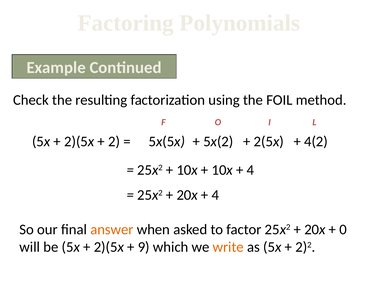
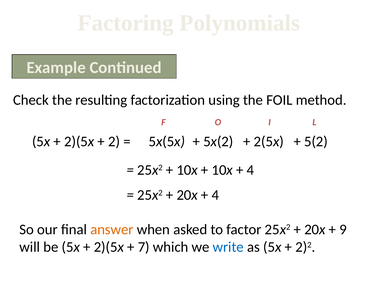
4(2: 4(2 -> 5(2 (316, 141)
0: 0 -> 9 (343, 229)
9: 9 -> 7 (144, 247)
write colour: orange -> blue (228, 247)
